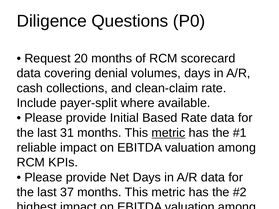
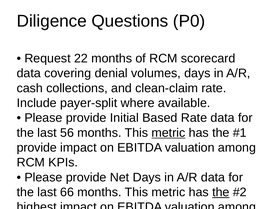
20: 20 -> 22 (81, 59)
31: 31 -> 56 (67, 133)
reliable: reliable -> provide (37, 148)
37: 37 -> 66 (67, 192)
the underline: none -> present (221, 192)
